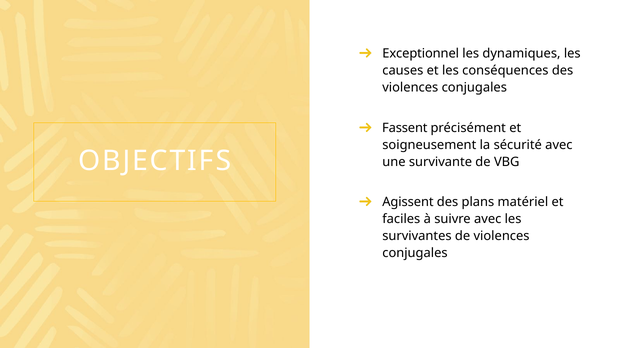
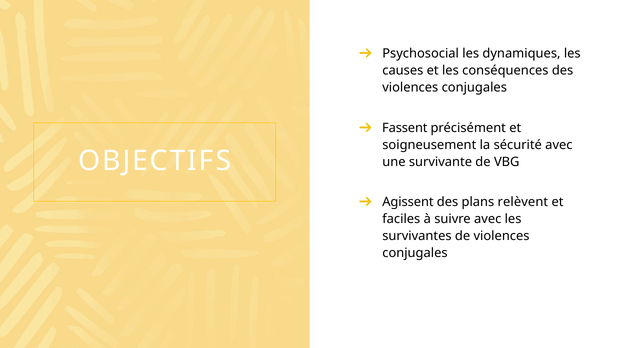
Exceptionnel: Exceptionnel -> Psychosocial (421, 54)
matériel: matériel -> relèvent (523, 202)
